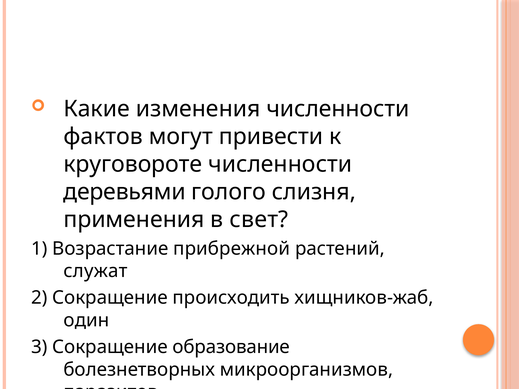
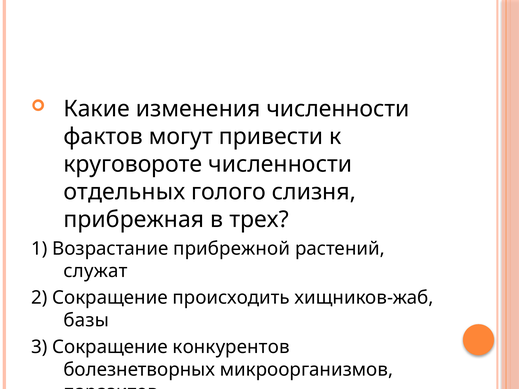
деревьями: деревьями -> отдельных (124, 192)
применения: применения -> прибрежная (134, 220)
свет: свет -> трех (259, 220)
один: один -> базы (86, 320)
образование: образование -> конкурентов (231, 347)
